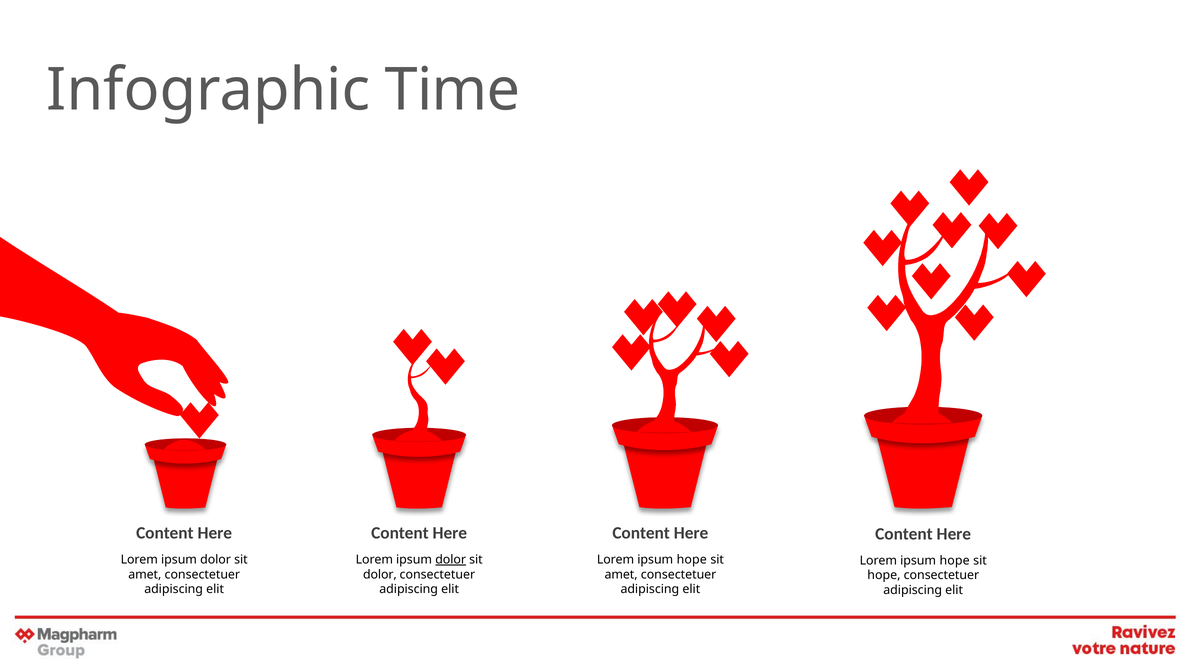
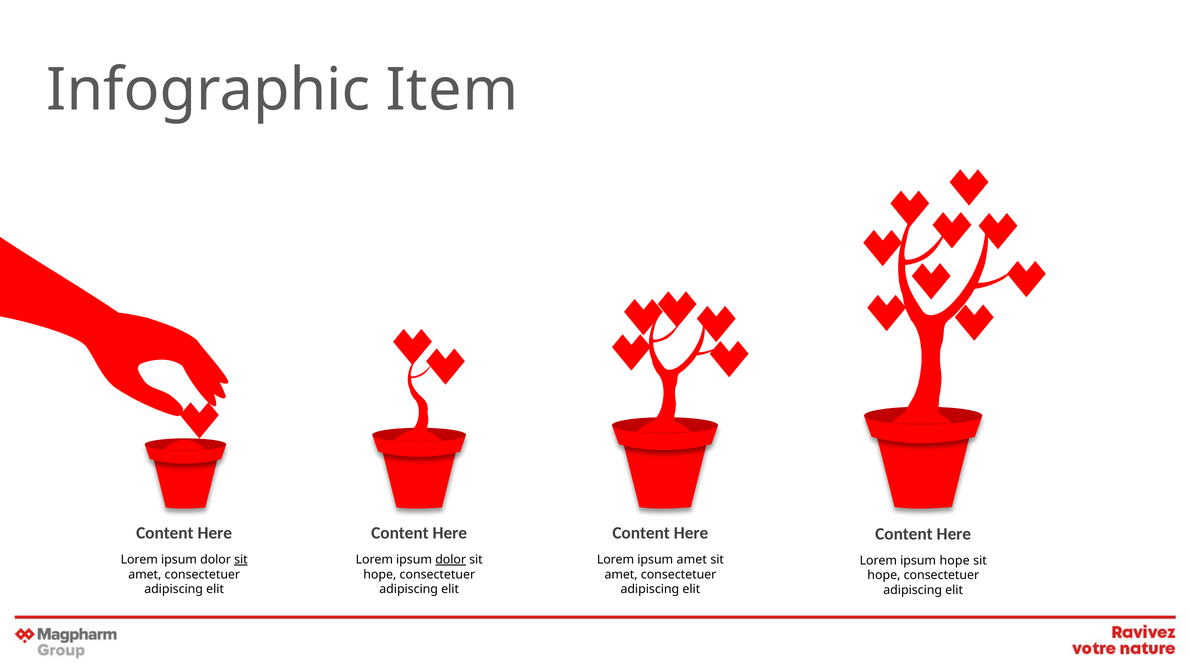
Time: Time -> Item (452, 90)
sit underline: none -> present (241, 560)
hope: hope -> amet (692, 560)
dolor: dolor -> hope (380, 575)
